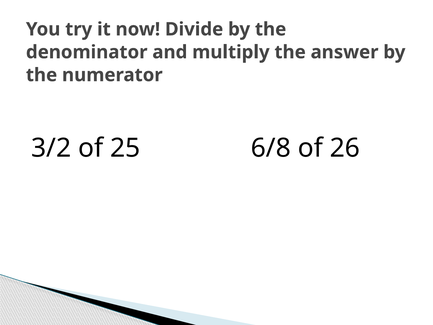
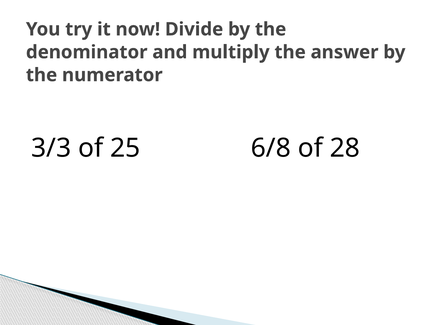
3/2: 3/2 -> 3/3 (51, 148)
26: 26 -> 28 (345, 148)
